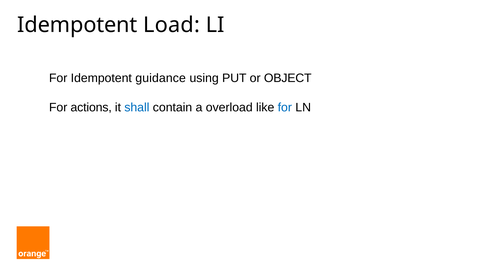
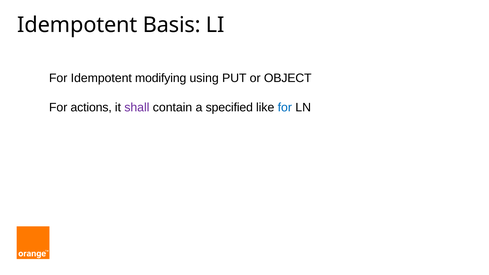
Load: Load -> Basis (172, 25)
guidance: guidance -> modifying (161, 78)
shall colour: blue -> purple (137, 108)
overload: overload -> specified (229, 108)
